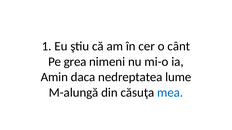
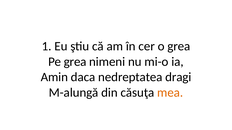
o cânt: cânt -> grea (179, 46)
lume: lume -> dragi (178, 77)
mea colour: blue -> orange (170, 93)
